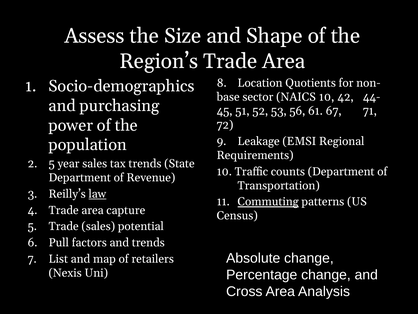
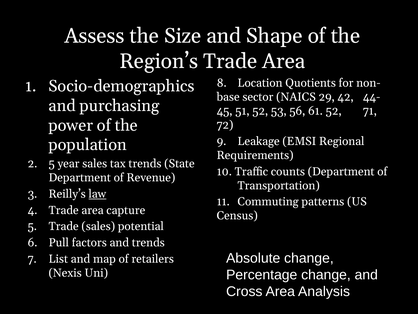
NAICS 10: 10 -> 29 (327, 97)
61 67: 67 -> 52 (334, 111)
Commuting underline: present -> none (268, 201)
